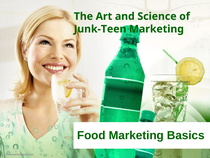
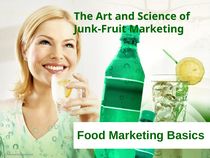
Junk-Teen: Junk-Teen -> Junk-Fruit (100, 29)
